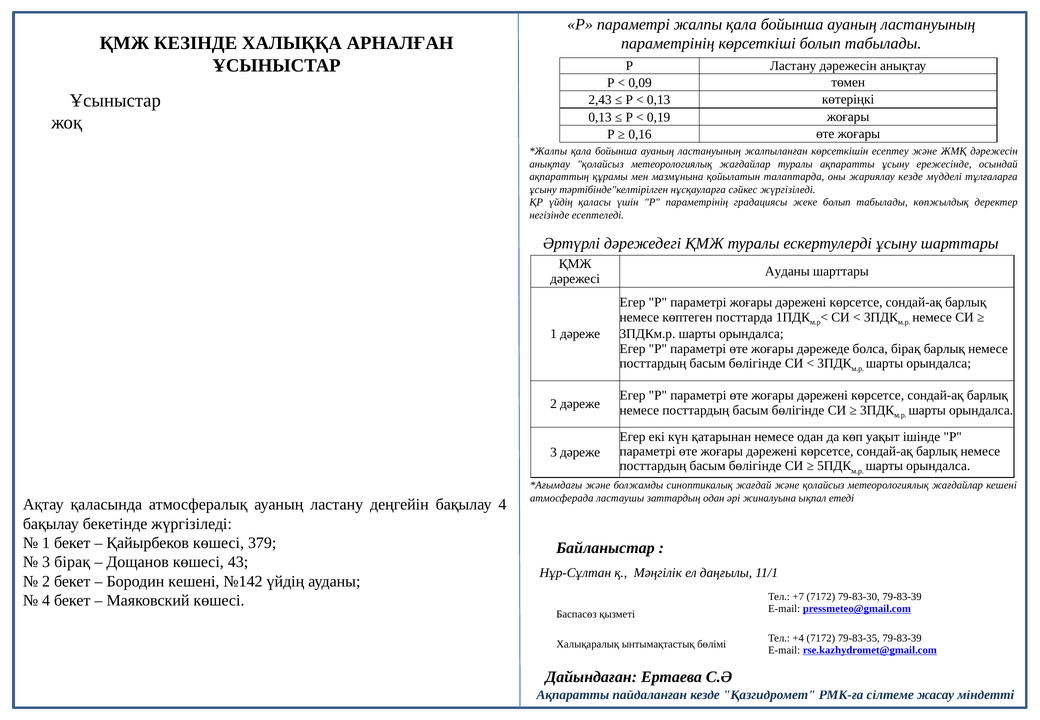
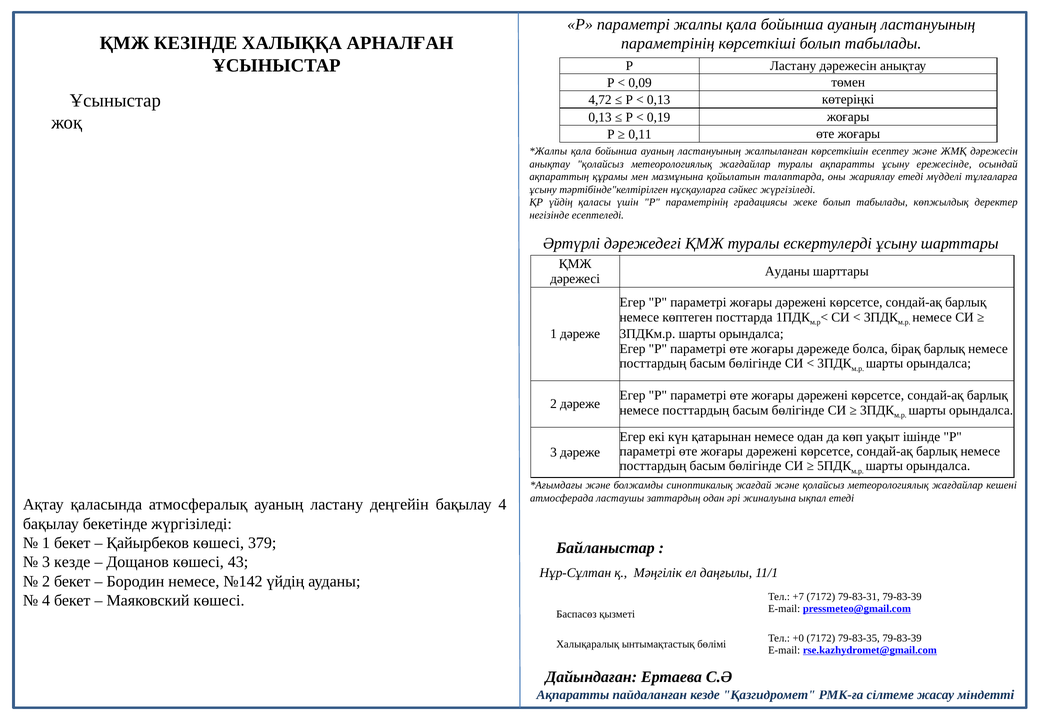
2,43: 2,43 -> 4,72 (600, 100)
0,16: 0,16 -> 0,11 (640, 134)
жариялау кезде: кезде -> етеді (911, 177)
3 бірақ: бірақ -> кезде (72, 562)
Бородин кешені: кешені -> немесе (194, 581)
79-83-30: 79-83-30 -> 79-83-31 (859, 597)
+4: +4 -> +0 (798, 638)
